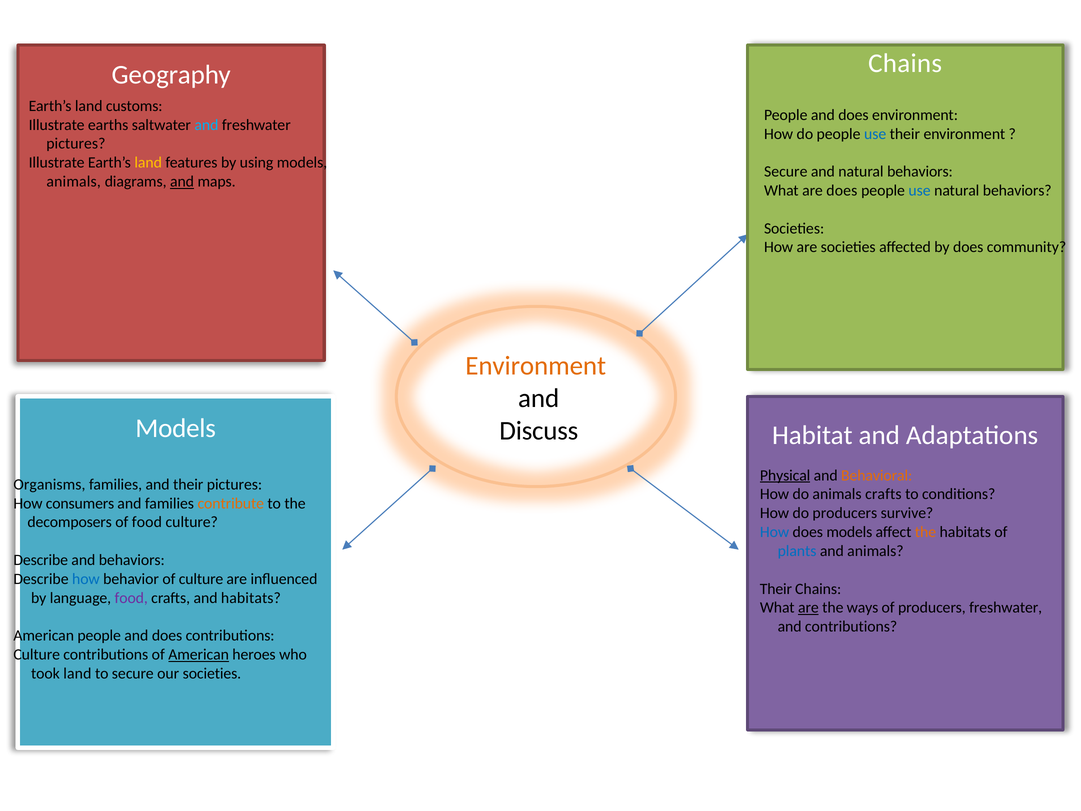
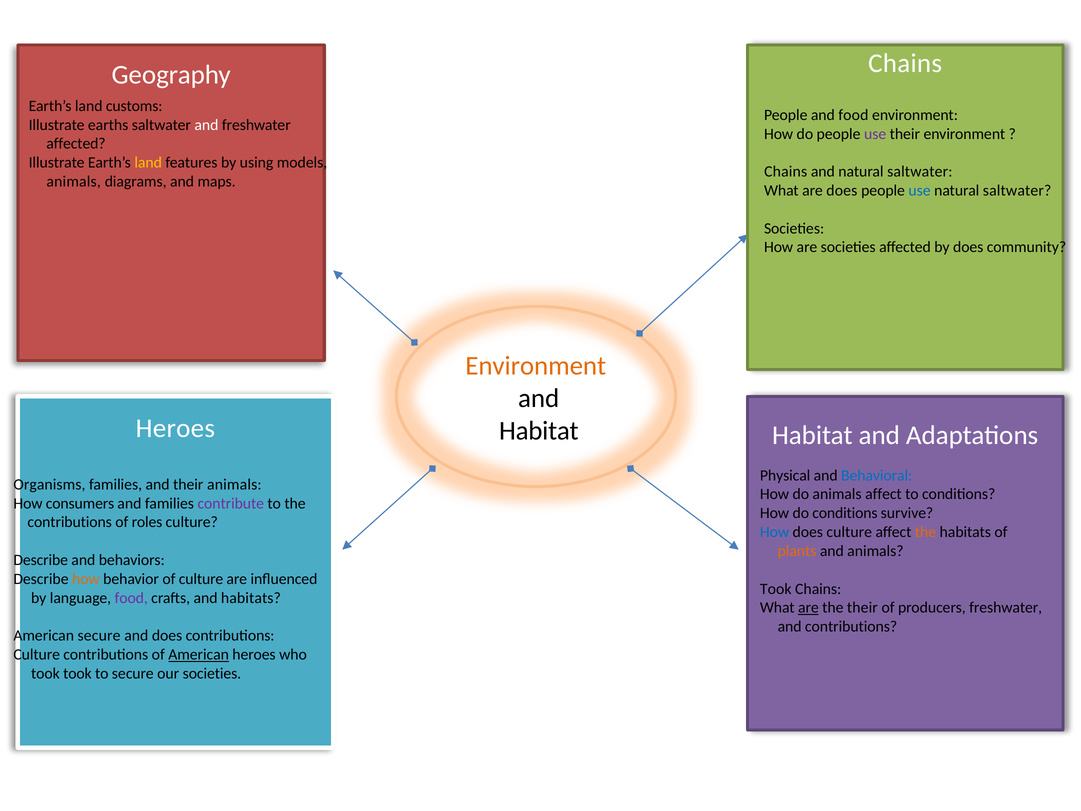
does: does -> food (853, 115)
and colour: light blue -> white (206, 125)
use colour: blue -> purple (875, 134)
pictures: pictures -> affected (76, 144)
Secure: Secure -> Chains (786, 172)
and natural behaviors: behaviors -> saltwater (920, 172)
and underline: present -> none (182, 182)
behaviors: behaviors -> saltwater (1017, 190)
Models: Models -> Heroes (175, 428)
Discuss: Discuss -> Habitat (539, 431)
Physical underline: present -> none (785, 475)
Behavioral colour: orange -> blue (877, 475)
their pictures: pictures -> animals (234, 484)
animals crafts: crafts -> affect (883, 494)
contribute colour: orange -> purple (231, 503)
do producers: producers -> conditions (845, 513)
decomposers: decomposers -> contributions (70, 522)
of food: food -> roles (147, 522)
does models: models -> culture (849, 532)
plants colour: blue -> orange (797, 551)
how colour: blue -> orange (86, 579)
Their: Their -> Took (776, 589)
the ways: ways -> their (862, 608)
American people: people -> secure (99, 635)
took land: land -> took (78, 673)
